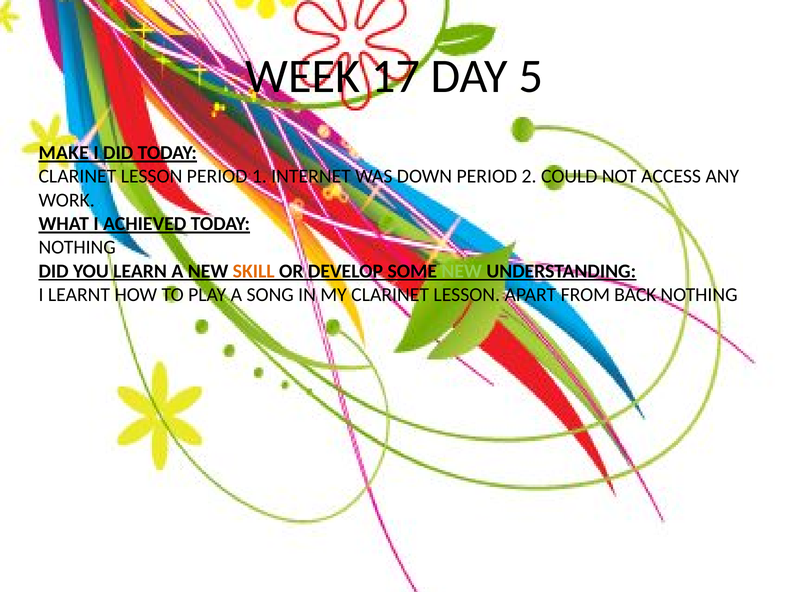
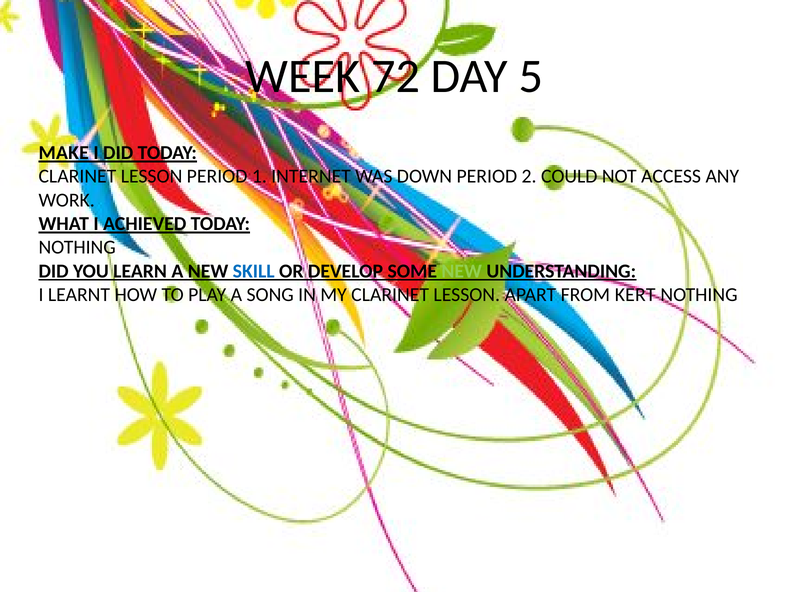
17: 17 -> 72 (396, 76)
SKILL colour: orange -> blue (254, 271)
BACK: BACK -> KERT (635, 295)
